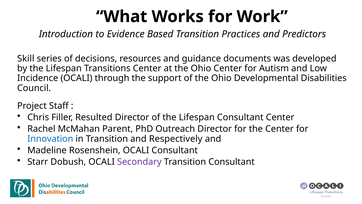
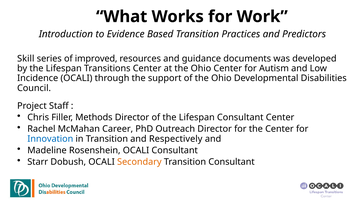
decisions: decisions -> improved (96, 59)
Resulted: Resulted -> Methods (94, 117)
Parent: Parent -> Career (118, 129)
Secondary colour: purple -> orange (139, 162)
